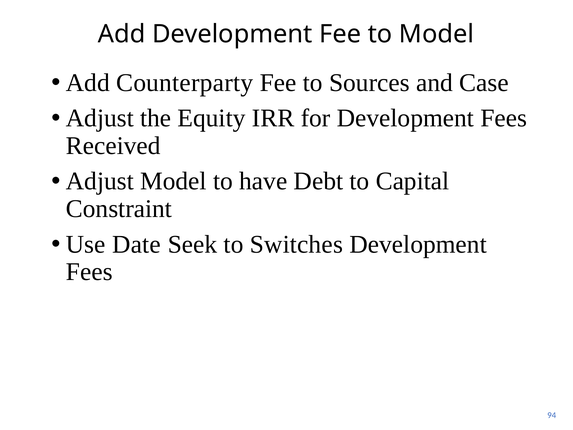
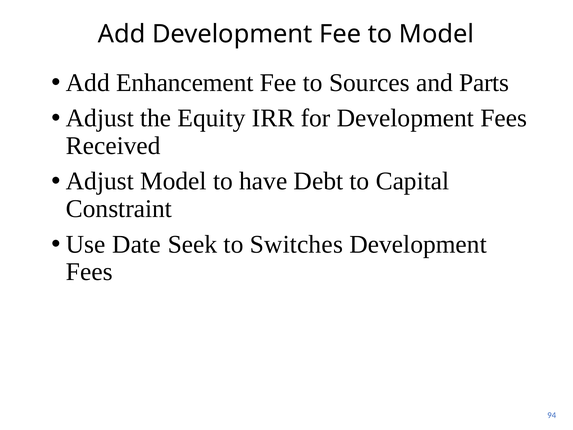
Counterparty: Counterparty -> Enhancement (185, 83)
Case: Case -> Parts (484, 83)
